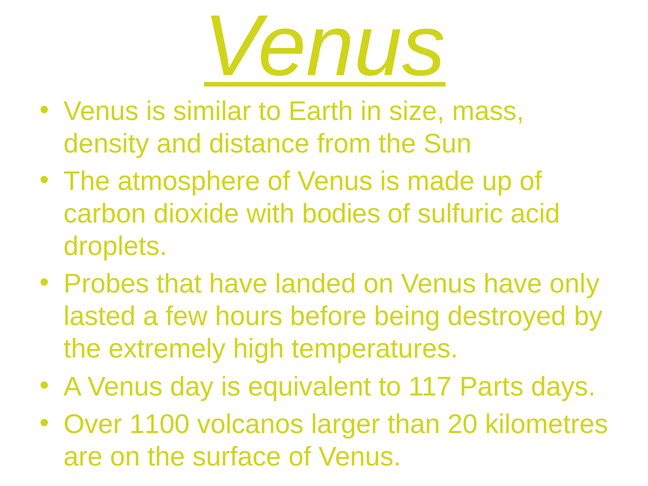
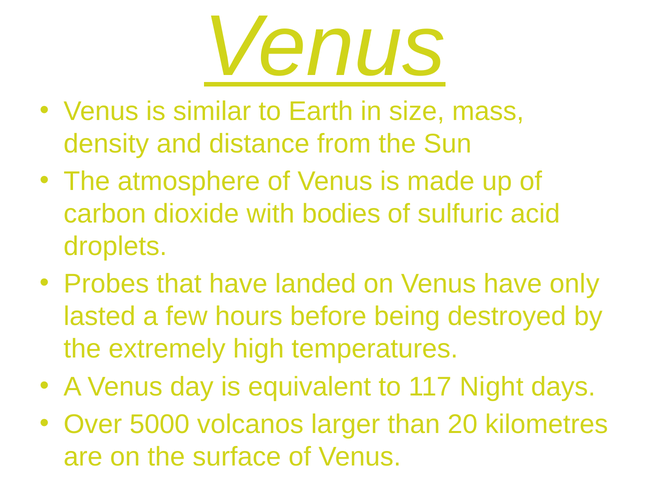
Parts: Parts -> Night (492, 387)
1100: 1100 -> 5000 (160, 424)
